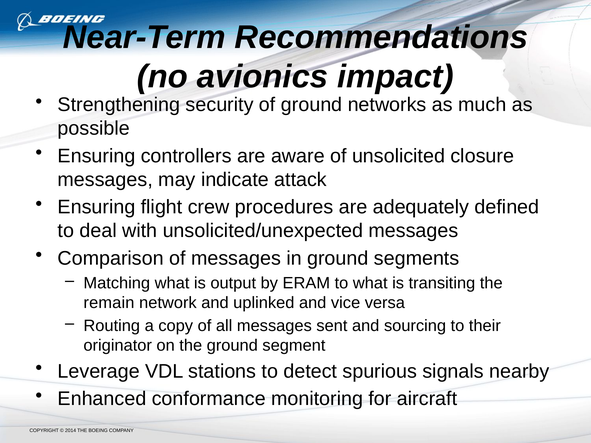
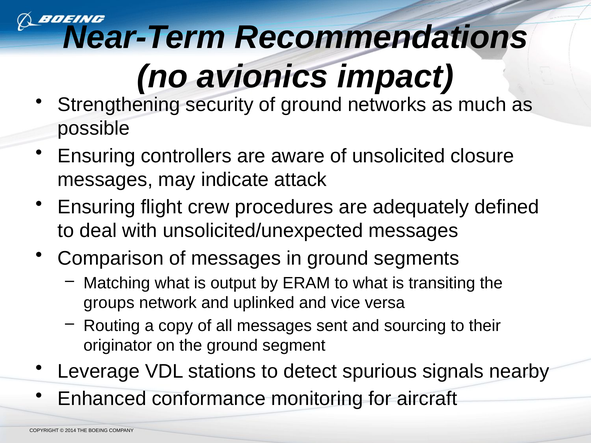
remain: remain -> groups (109, 303)
